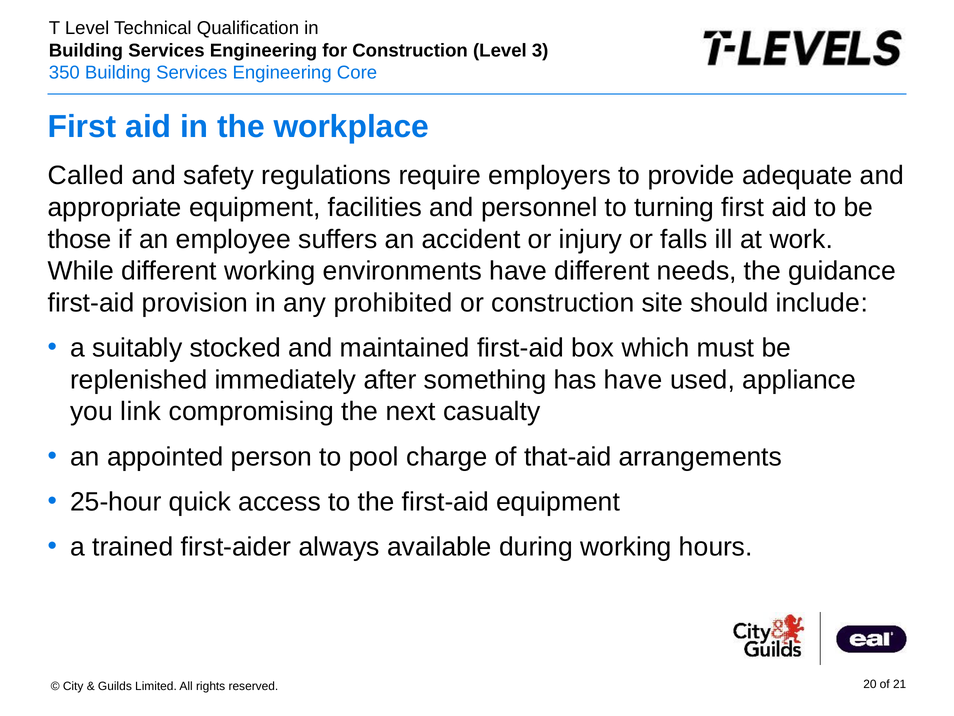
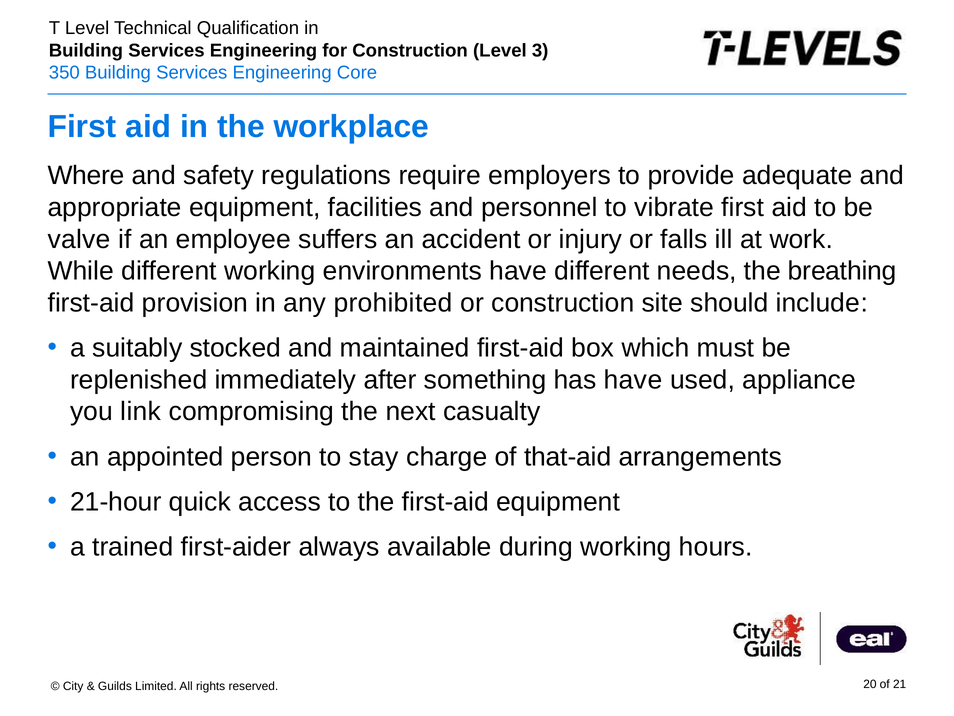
Called: Called -> Where (86, 176)
turning: turning -> vibrate (674, 207)
those: those -> valve (79, 239)
guidance: guidance -> breathing (842, 271)
pool: pool -> stay (374, 456)
25-hour: 25-hour -> 21-hour (116, 501)
